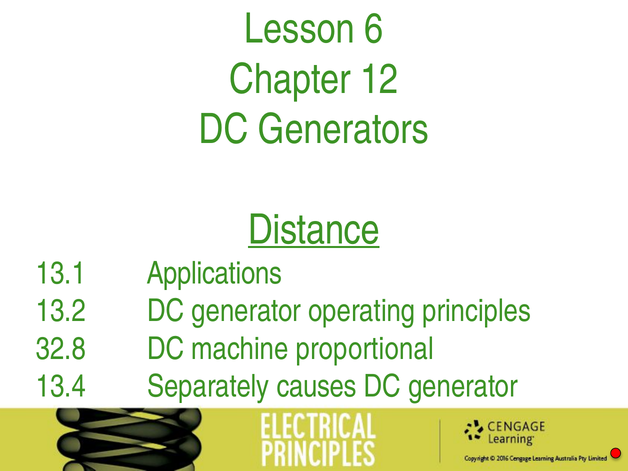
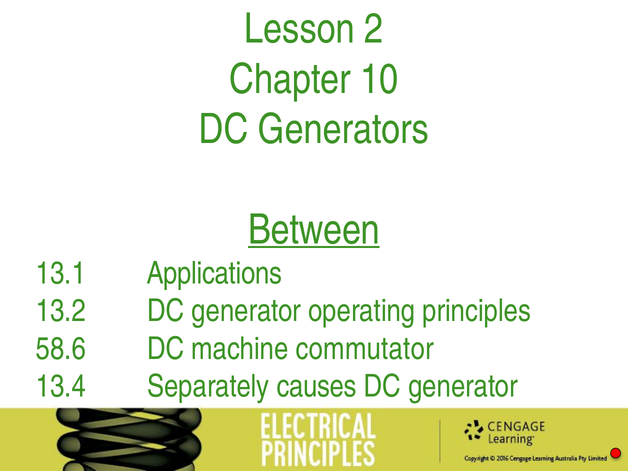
6: 6 -> 2 (374, 29)
12: 12 -> 10 (379, 79)
Distance: Distance -> Between (314, 230)
32.8: 32.8 -> 58.6 (61, 349)
proportional: proportional -> commutator (365, 349)
